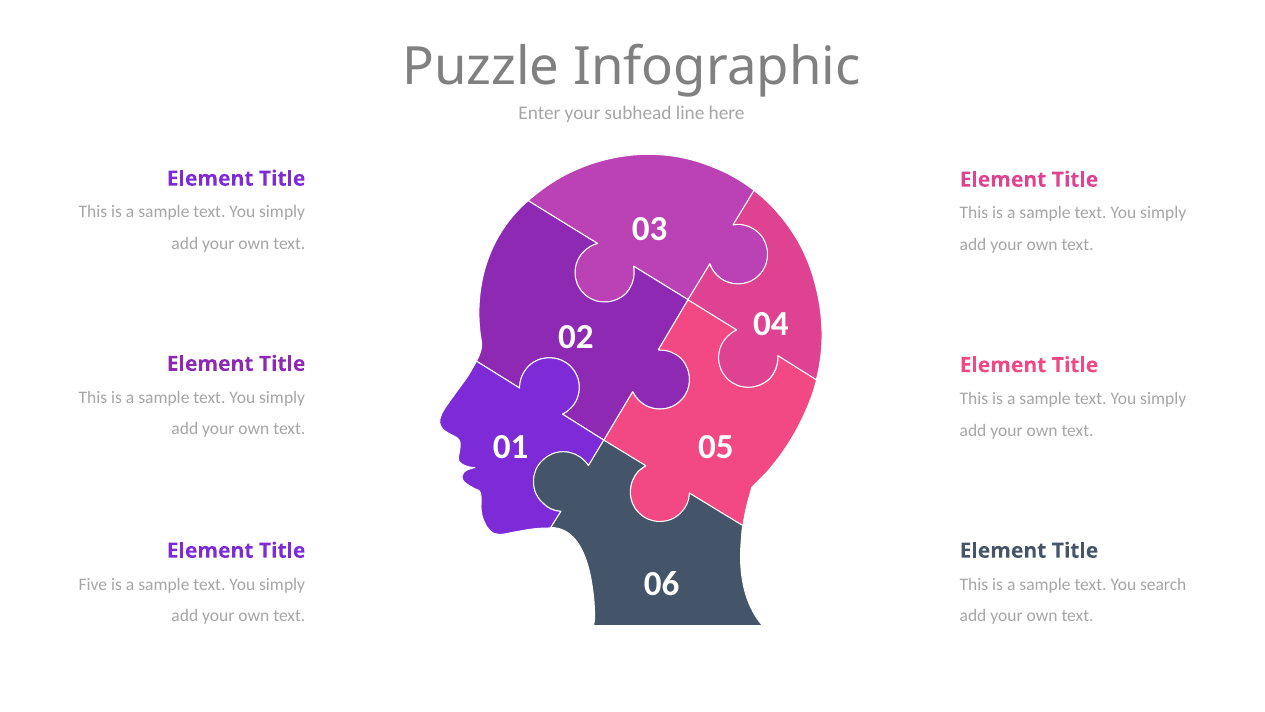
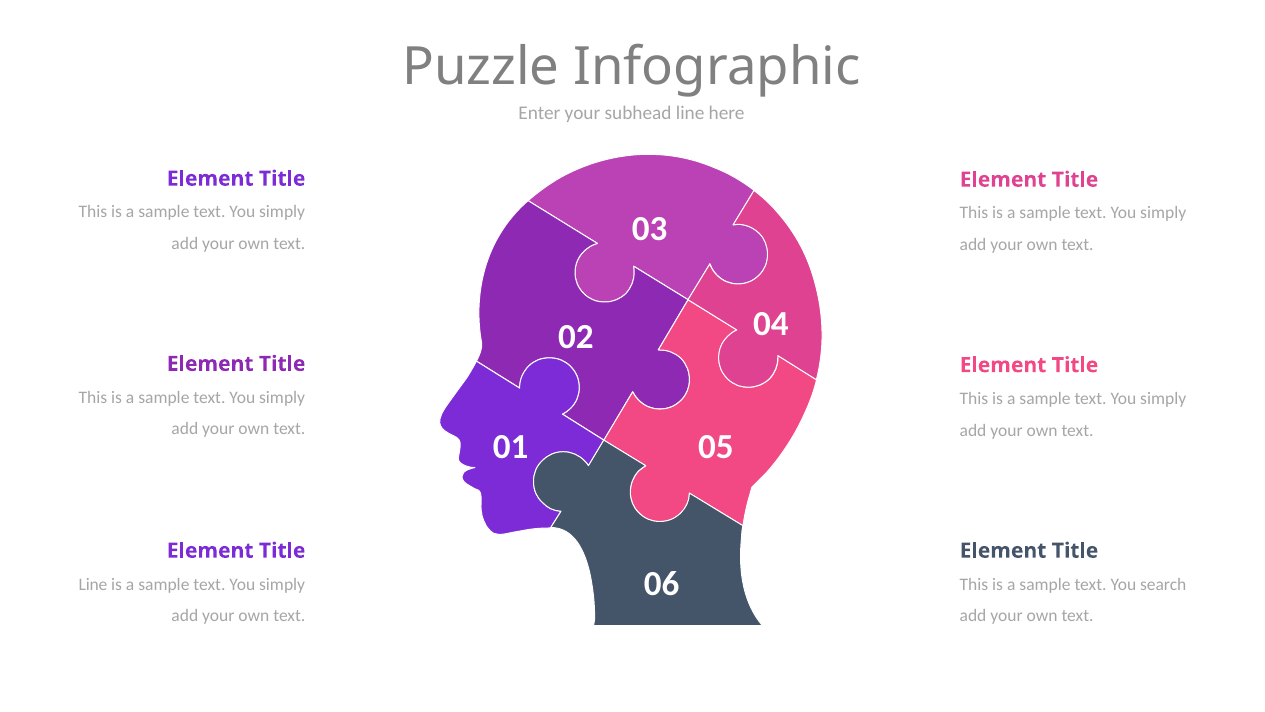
Five: Five -> Line (93, 584)
